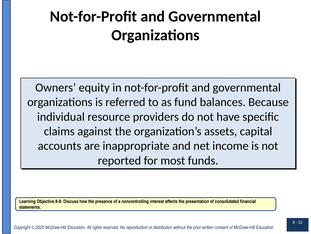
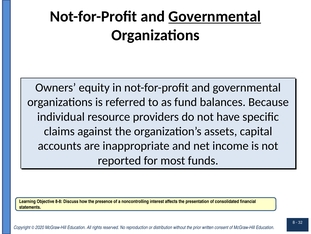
Governmental underline: none -> present (215, 16)
